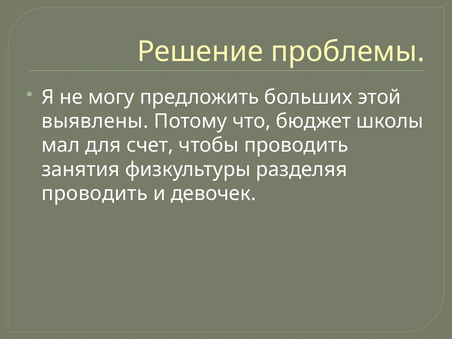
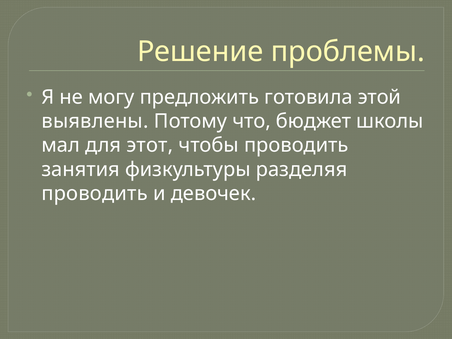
больших: больших -> готовила (308, 97)
счет: счет -> этот (150, 145)
